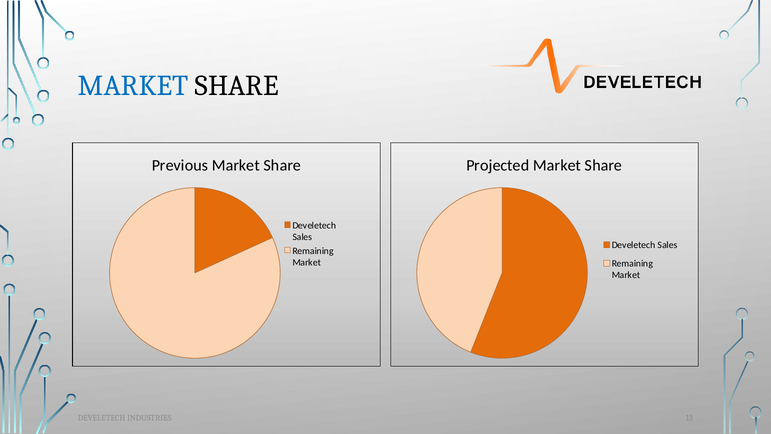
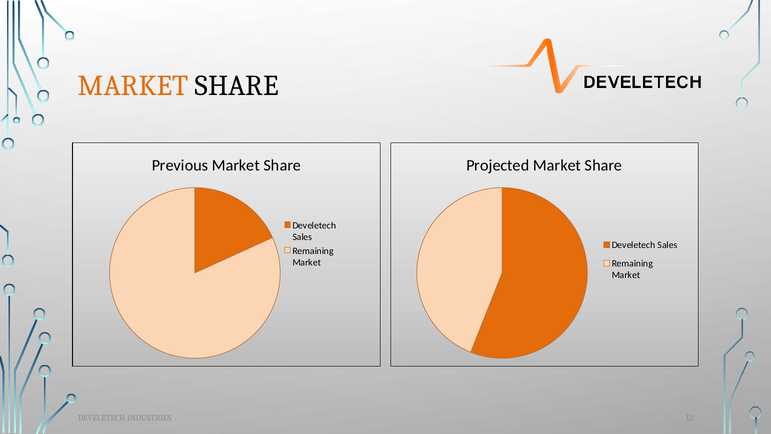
MARKET colour: blue -> orange (133, 86)
